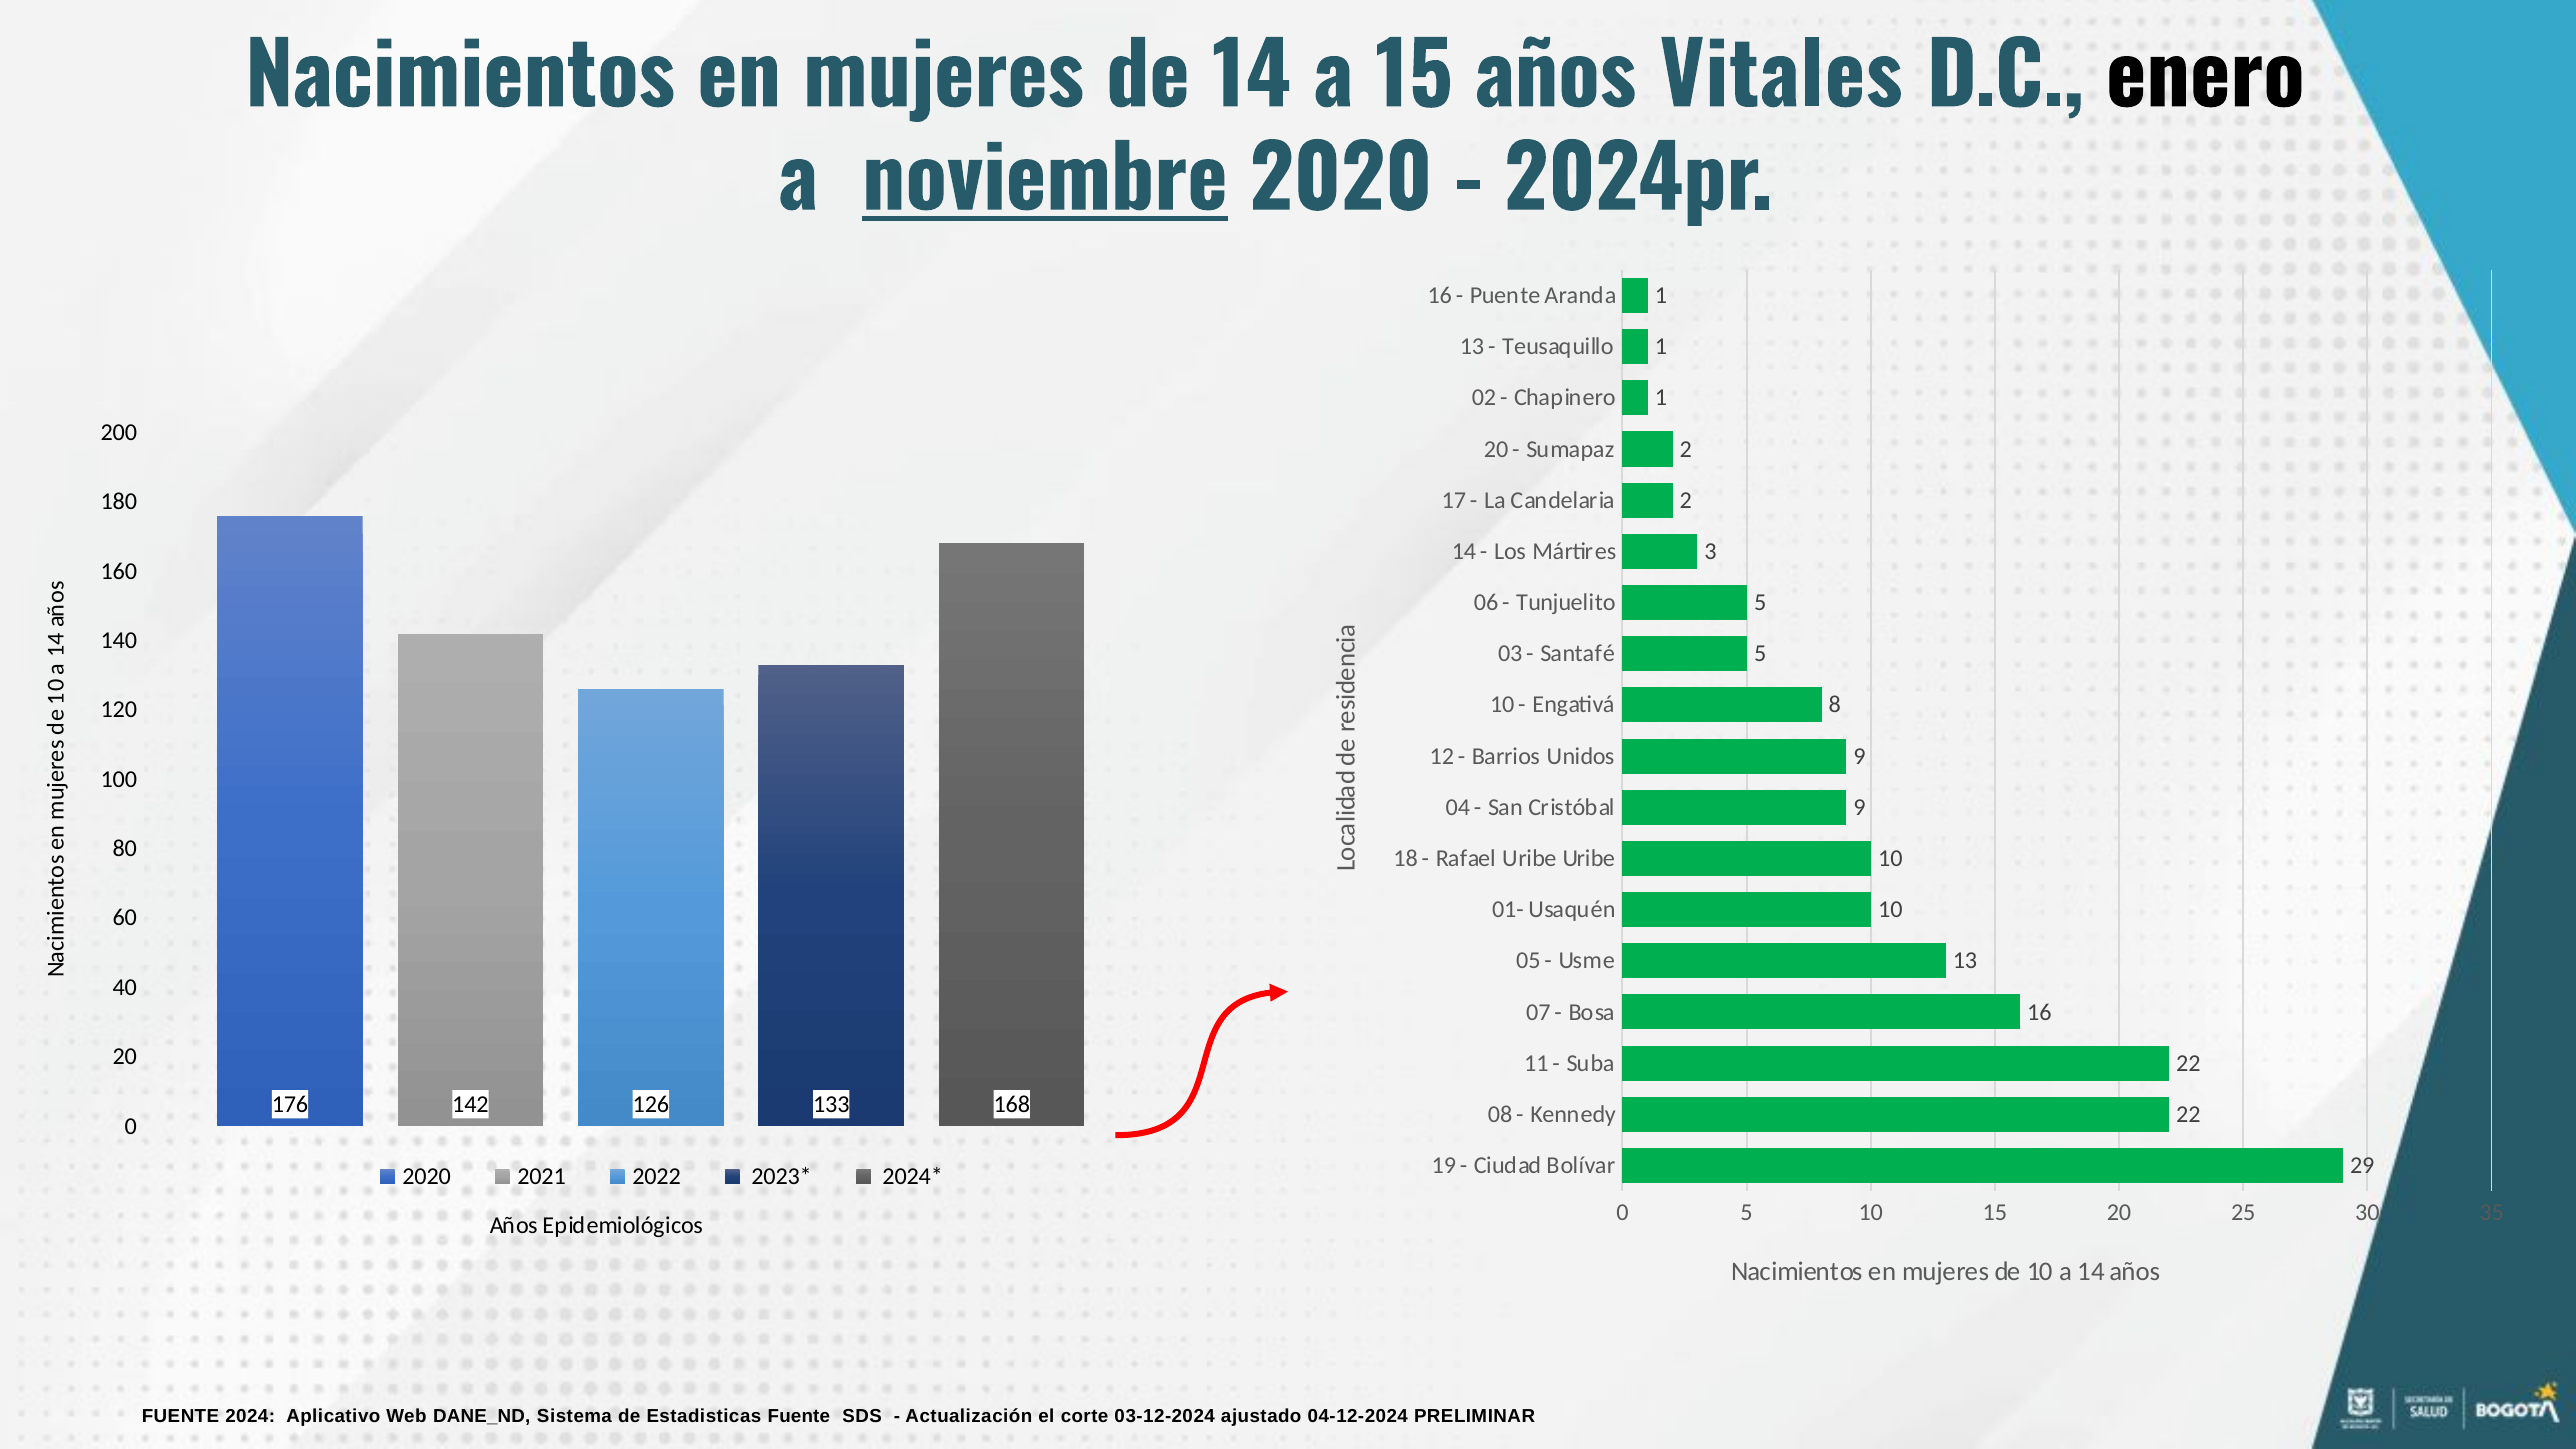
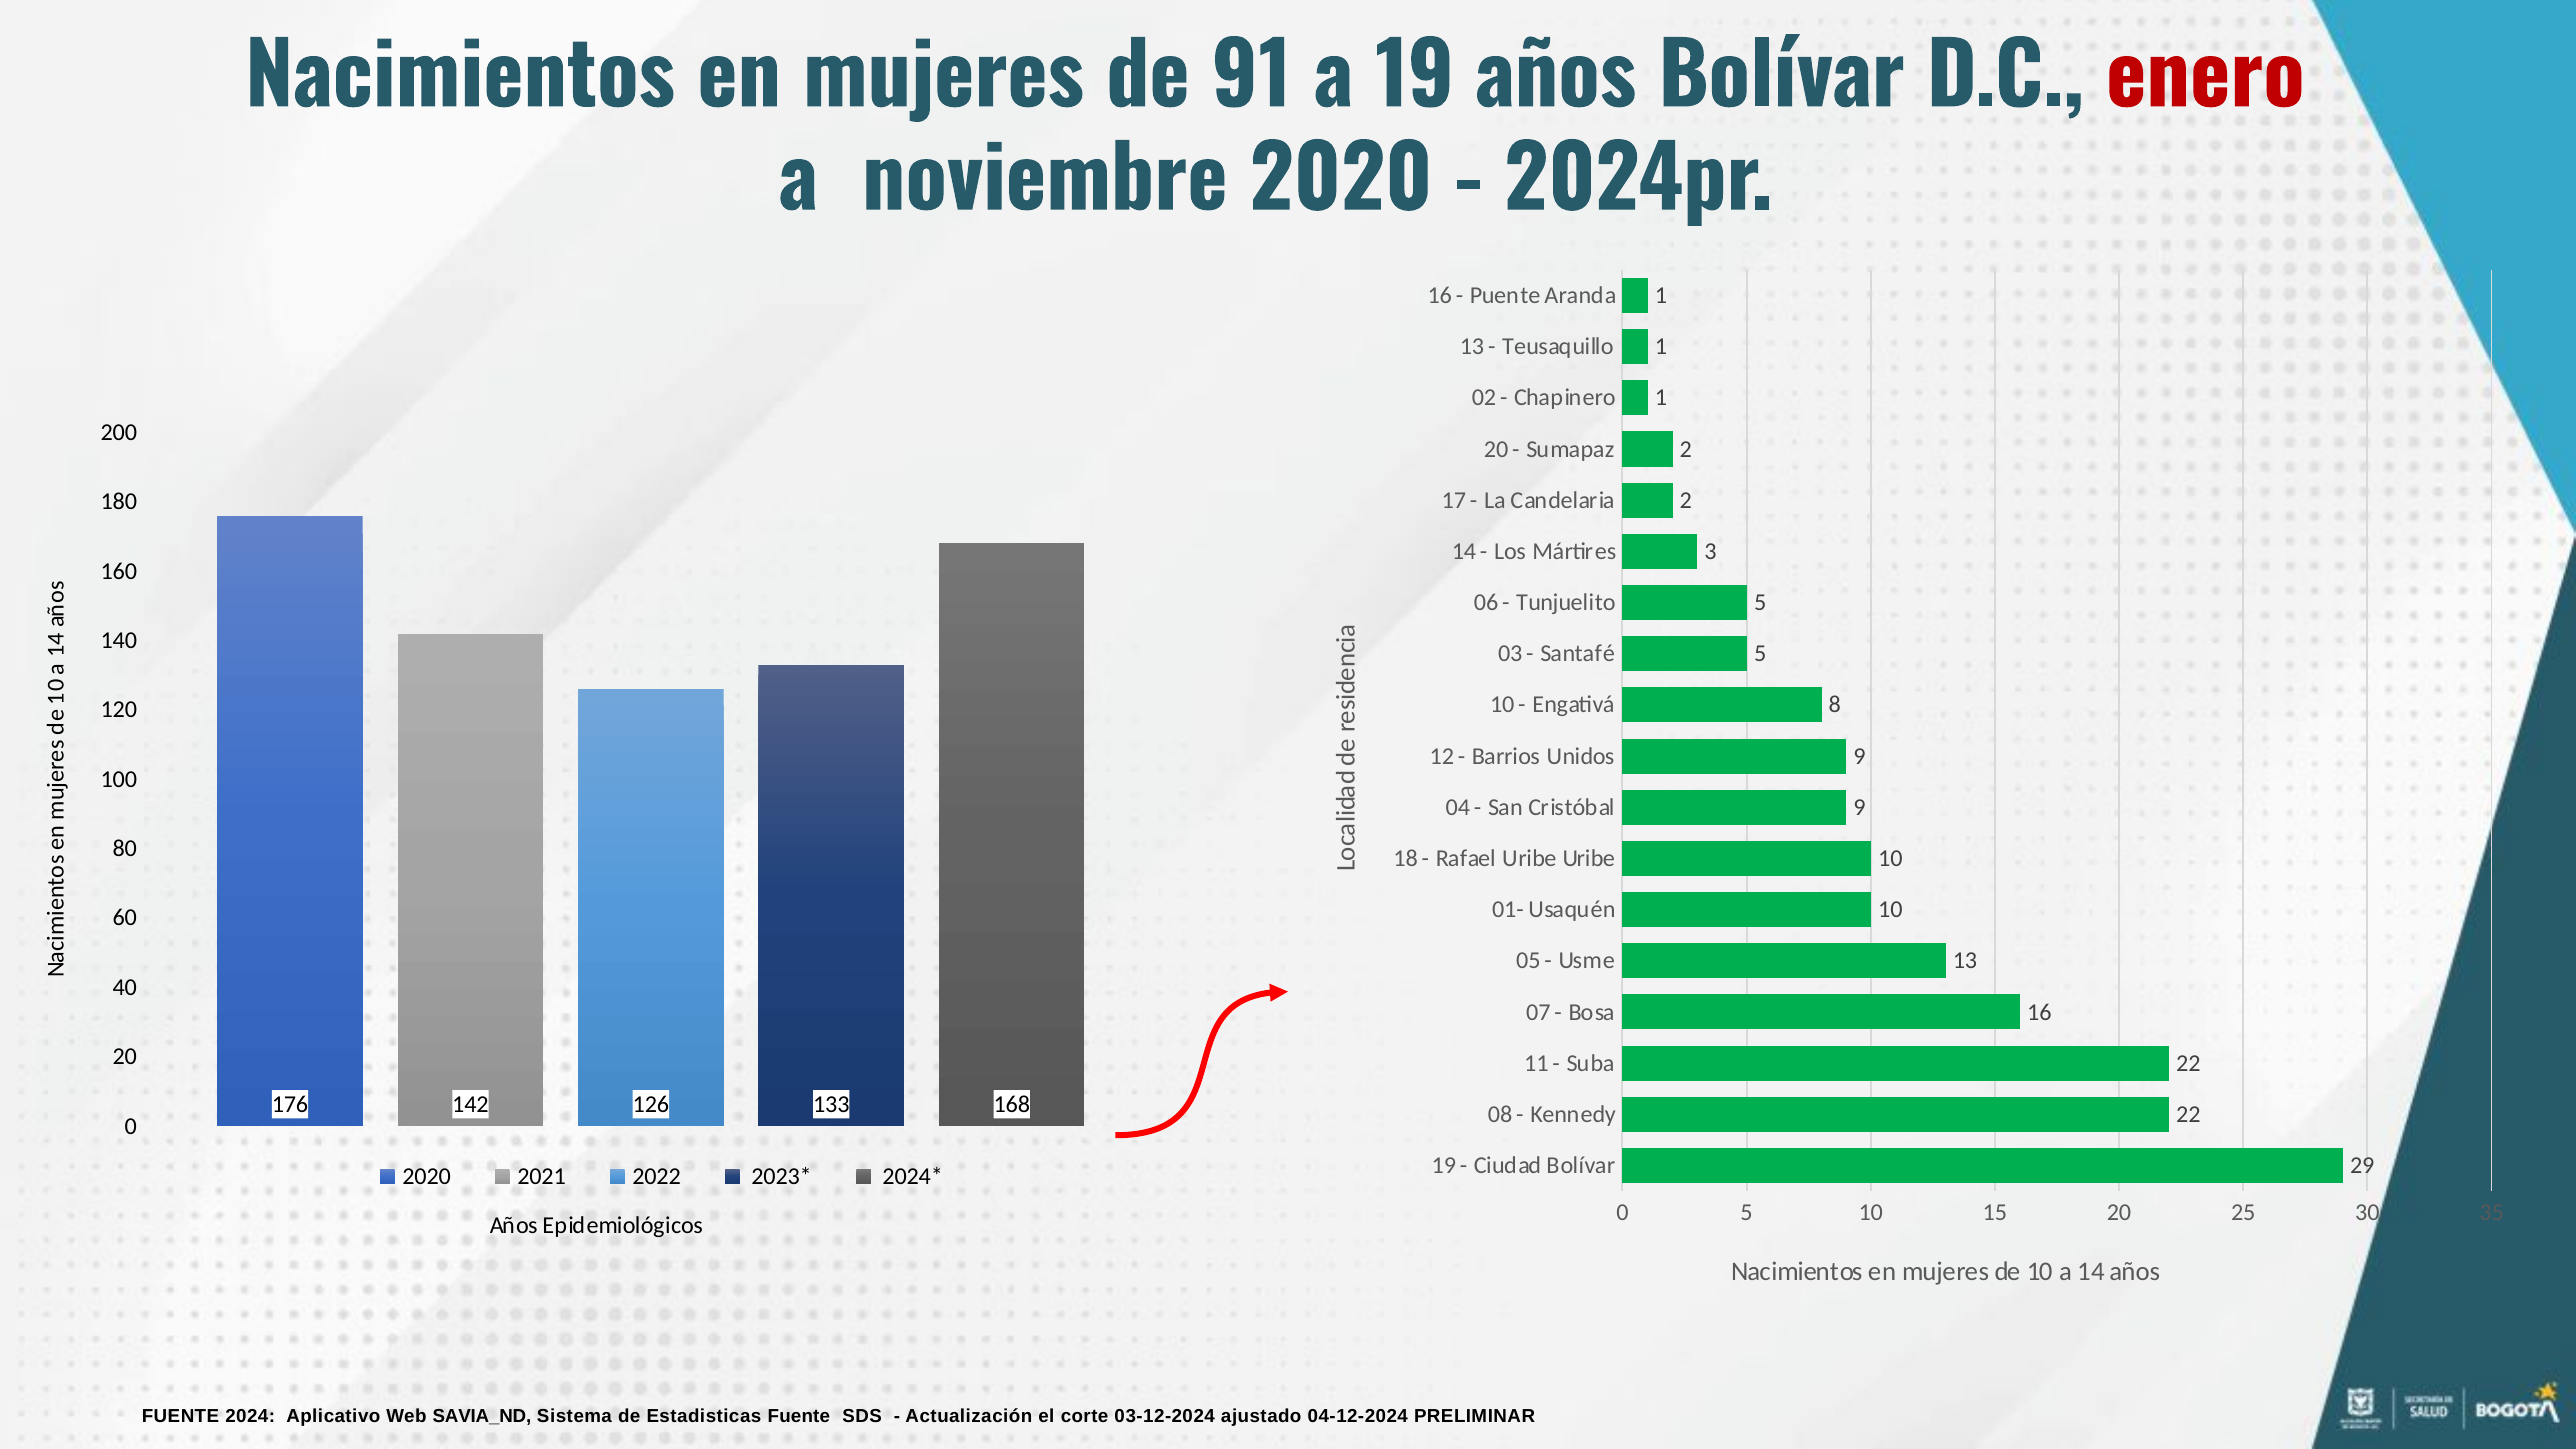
de 14: 14 -> 91 (1252, 78)
a 15: 15 -> 19 (1415, 78)
años Vitales: Vitales -> Bolívar (1782, 78)
enero colour: black -> red (2205, 78)
noviembre underline: present -> none (1045, 181)
DANE_ND: DANE_ND -> SAVIA_ND (482, 1416)
